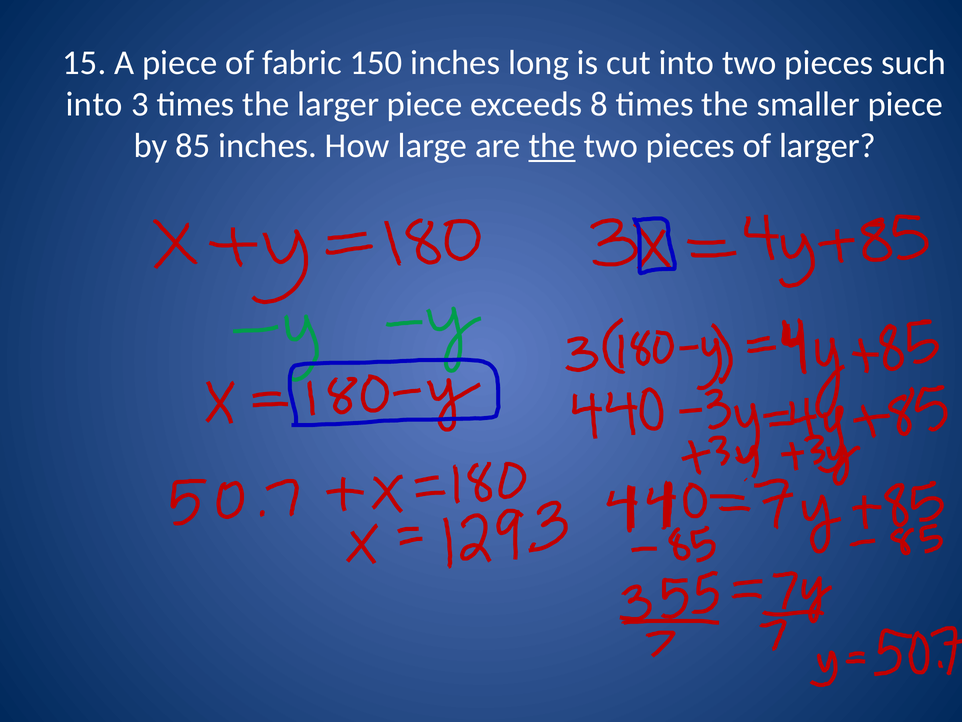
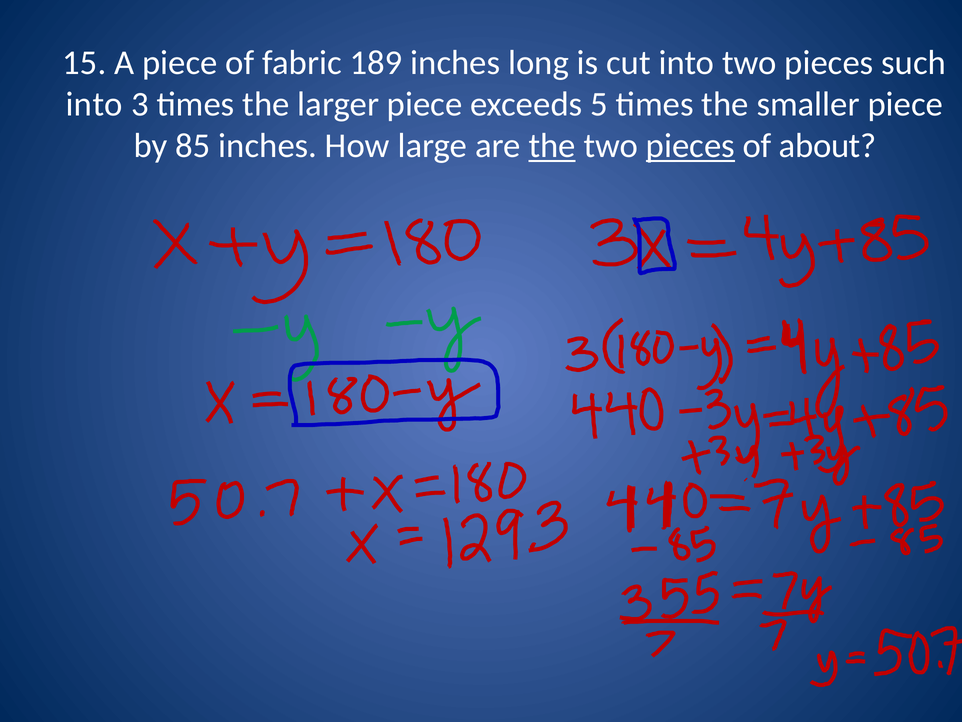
150: 150 -> 189 (376, 63)
8: 8 -> 5 (599, 104)
pieces underline: none -> present (690, 146)
of larger: larger -> about (828, 146)
